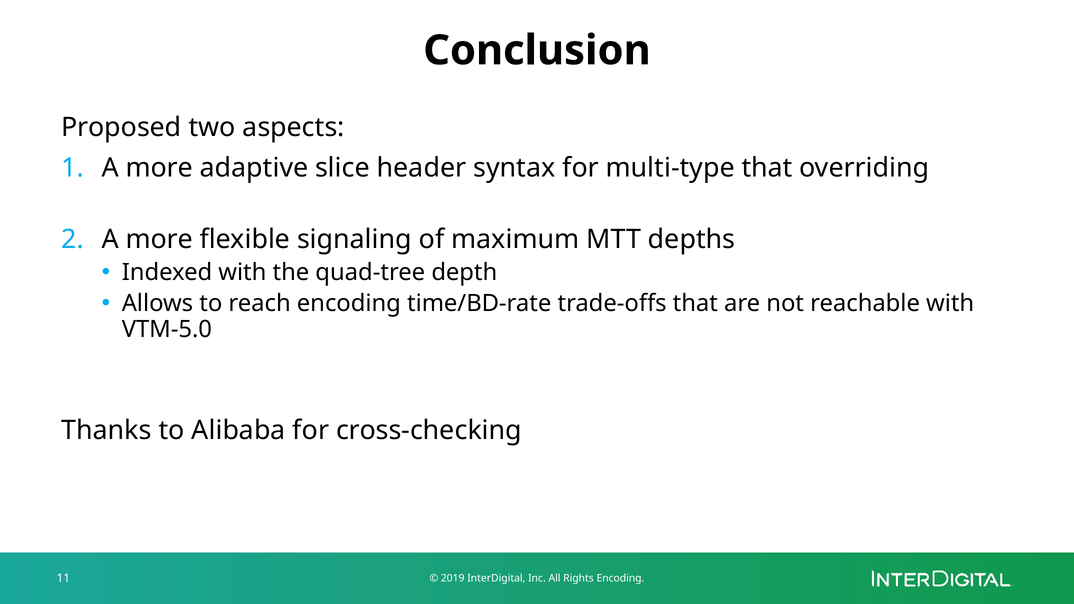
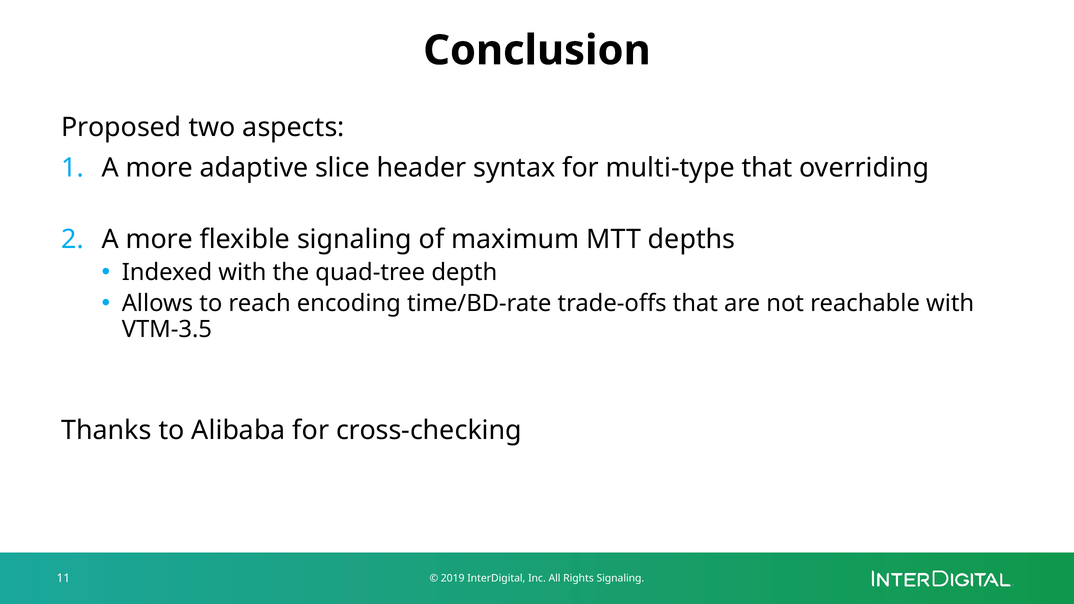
VTM-5.0: VTM-5.0 -> VTM-3.5 (167, 329)
Rights Encoding: Encoding -> Signaling (620, 578)
